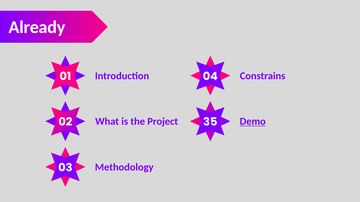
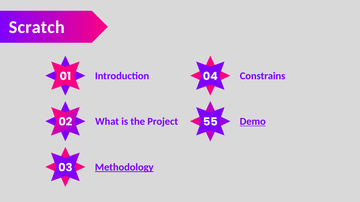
Already: Already -> Scratch (37, 27)
35: 35 -> 55 (210, 122)
Methodology underline: none -> present (124, 167)
